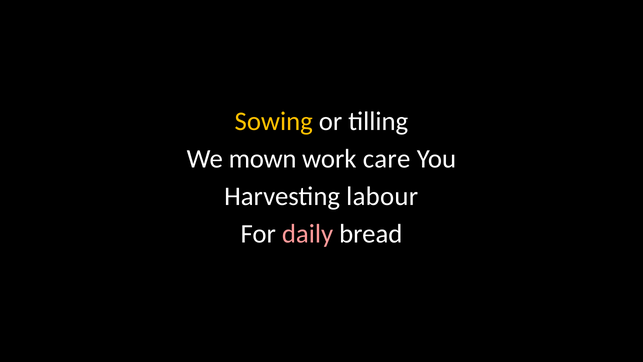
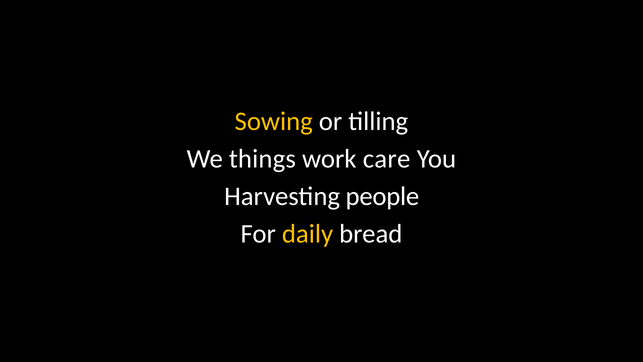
mown: mown -> things (262, 159)
labour: labour -> people (382, 196)
daily colour: pink -> yellow (307, 234)
